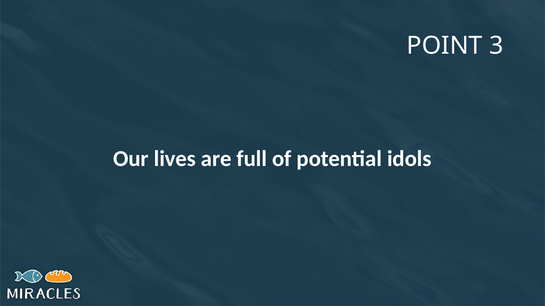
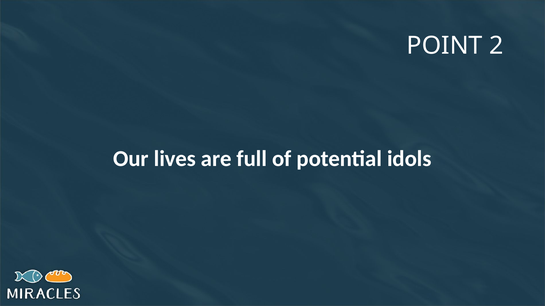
3: 3 -> 2 (496, 46)
